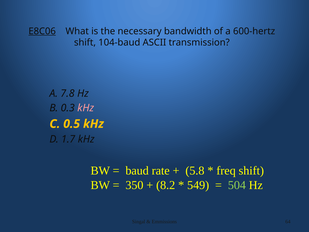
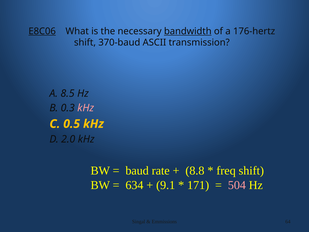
bandwidth underline: none -> present (188, 31)
600-hertz: 600-hertz -> 176-hertz (254, 31)
104-baud: 104-baud -> 370-baud (119, 42)
7.8: 7.8 -> 8.5 (68, 93)
1.7: 1.7 -> 2.0 (68, 139)
5.8: 5.8 -> 8.8 (195, 170)
350: 350 -> 634 (134, 185)
8.2: 8.2 -> 9.1 (166, 185)
549: 549 -> 171 (198, 185)
504 colour: light green -> pink (237, 185)
